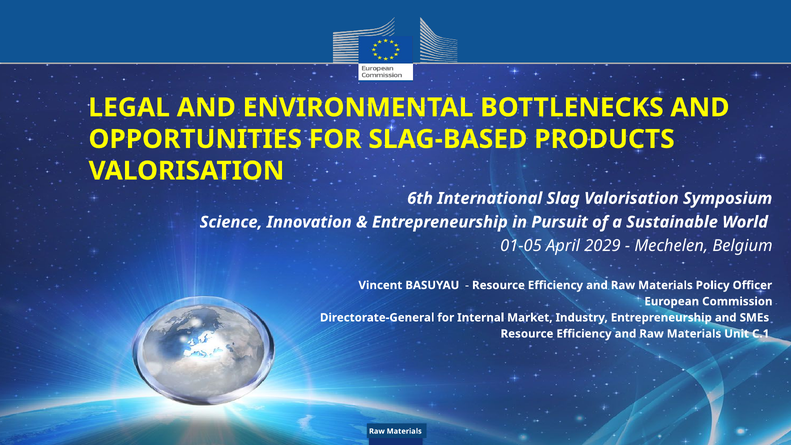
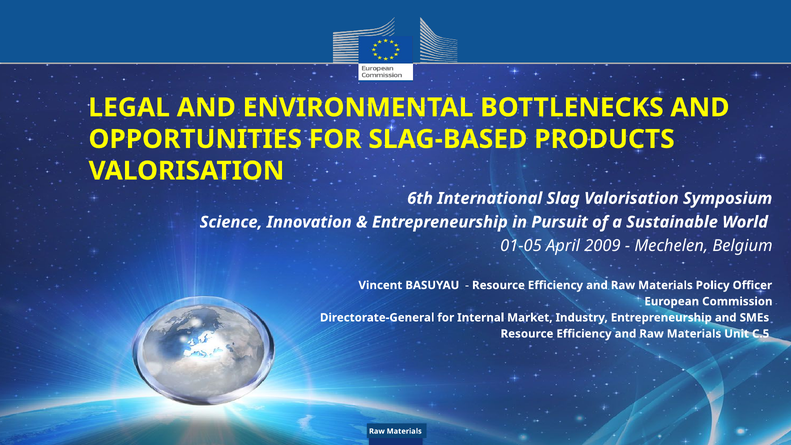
2029: 2029 -> 2009 (602, 246)
C.1: C.1 -> C.5 (761, 334)
